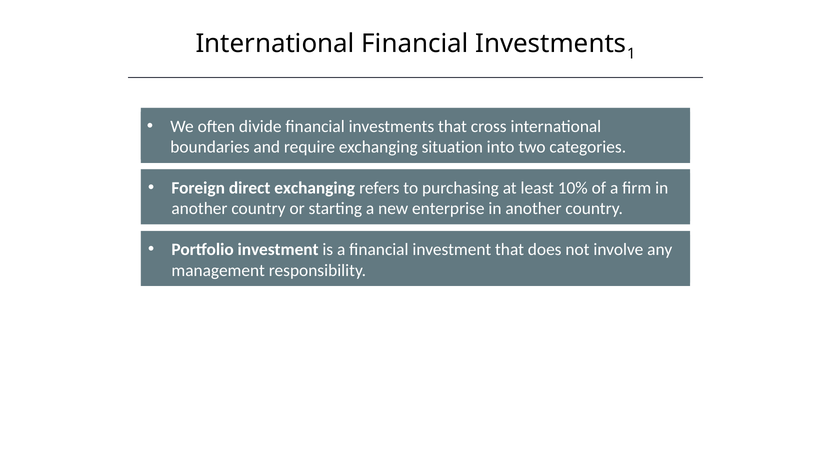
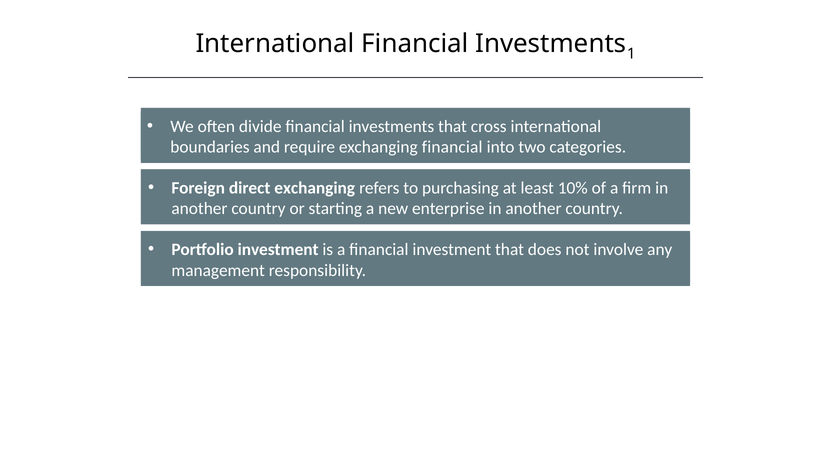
exchanging situation: situation -> financial (452, 147)
